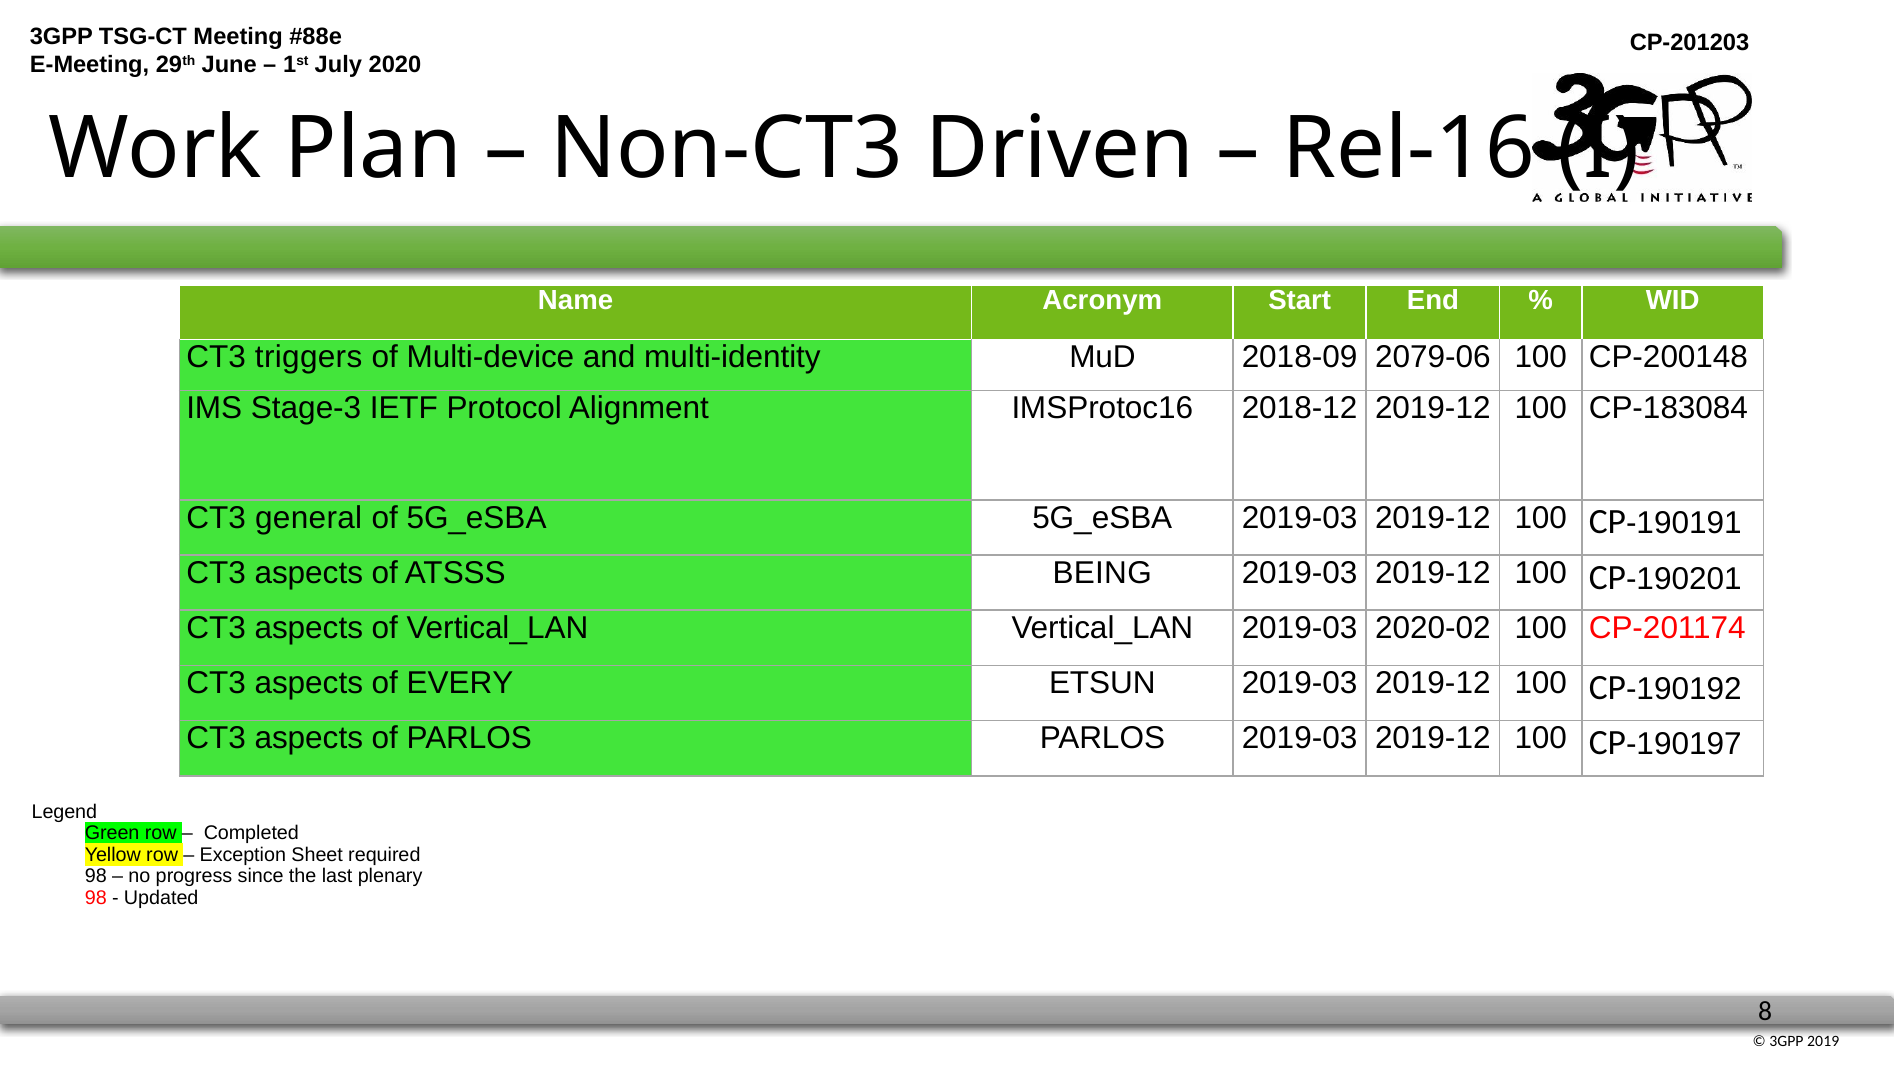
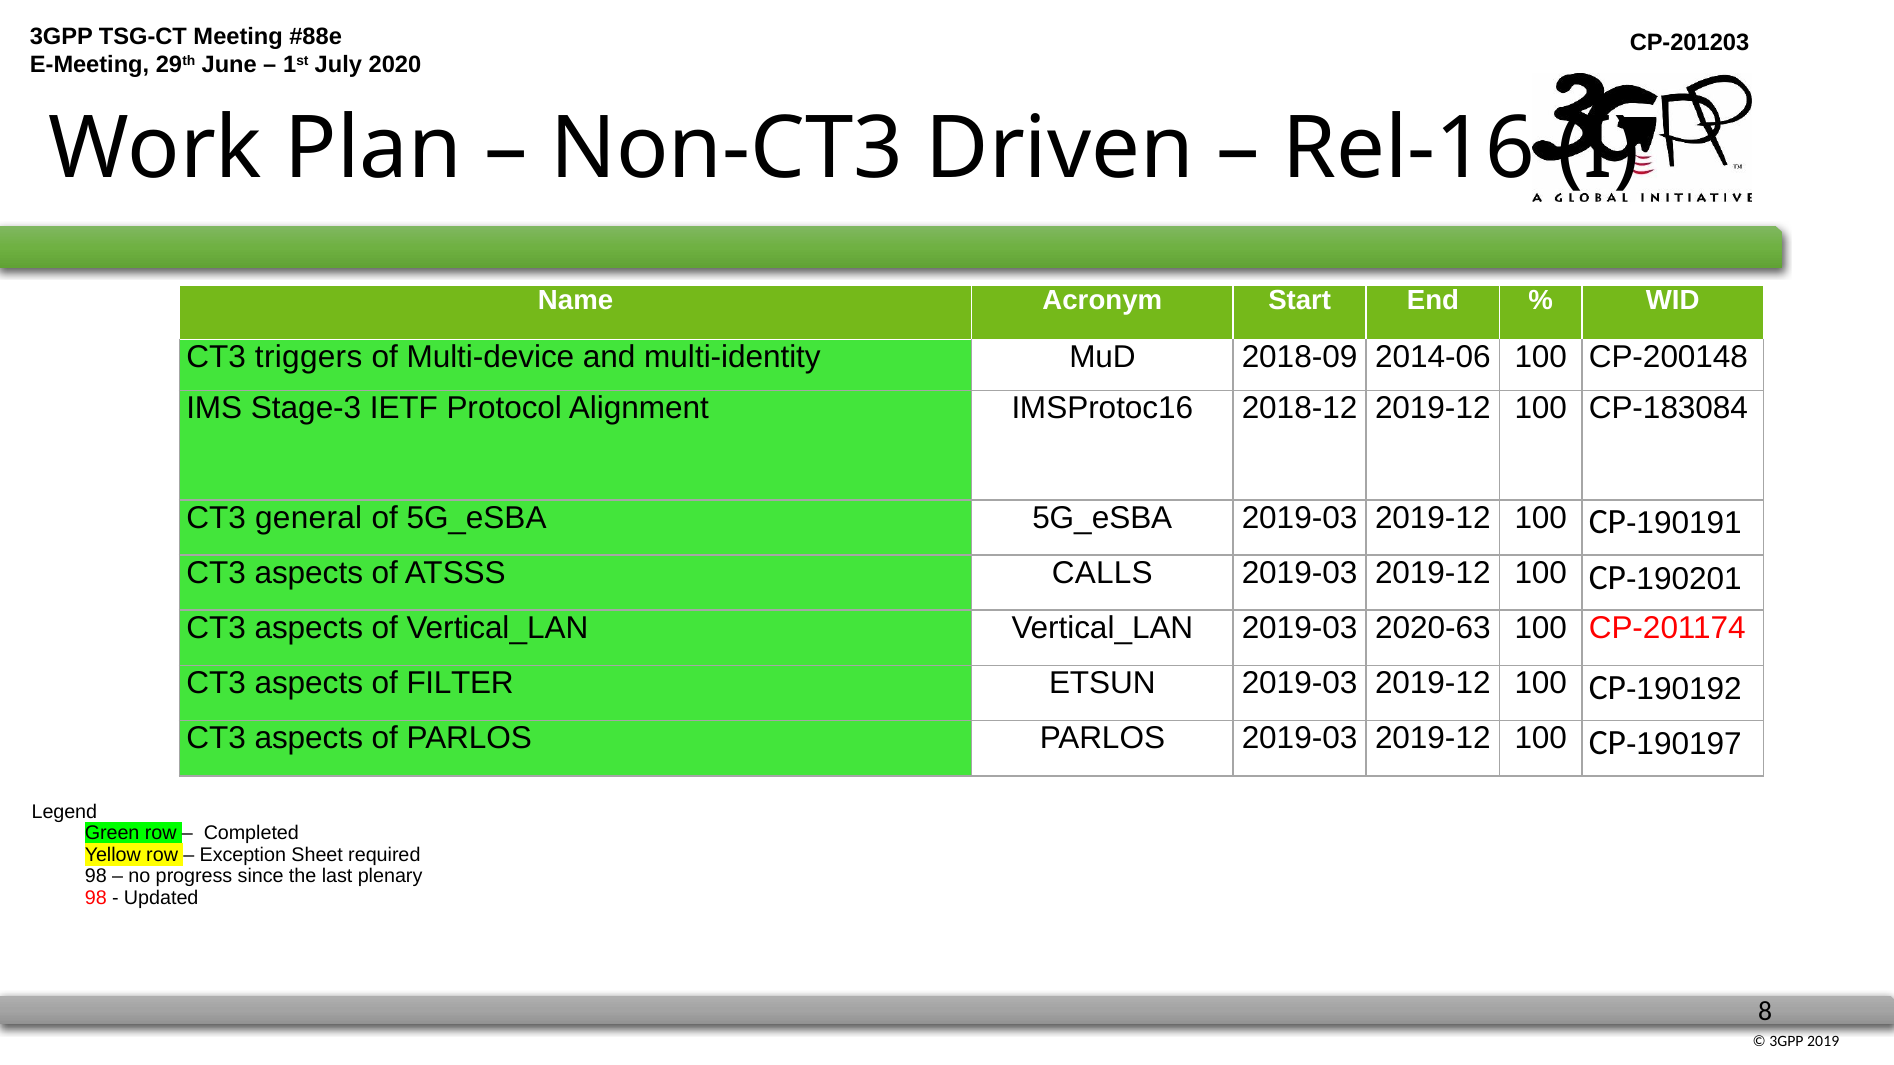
2079-06: 2079-06 -> 2014-06 (1433, 358)
BEING: BEING -> CALLS (1102, 573)
2020-02: 2020-02 -> 2020-63 (1433, 629)
EVERY: EVERY -> FILTER (460, 684)
